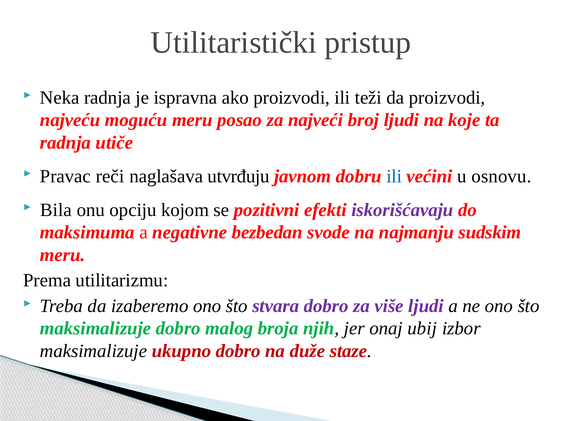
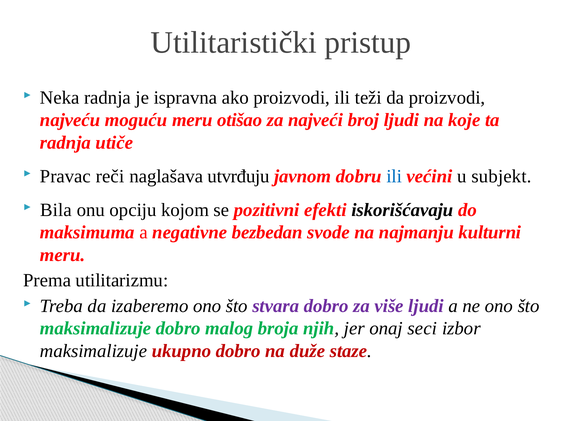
posao: posao -> otišao (240, 120)
osnovu: osnovu -> subjekt (501, 176)
iskorišćavaju colour: purple -> black (402, 210)
sudskim: sudskim -> kulturni (490, 233)
ubij: ubij -> seci (422, 329)
